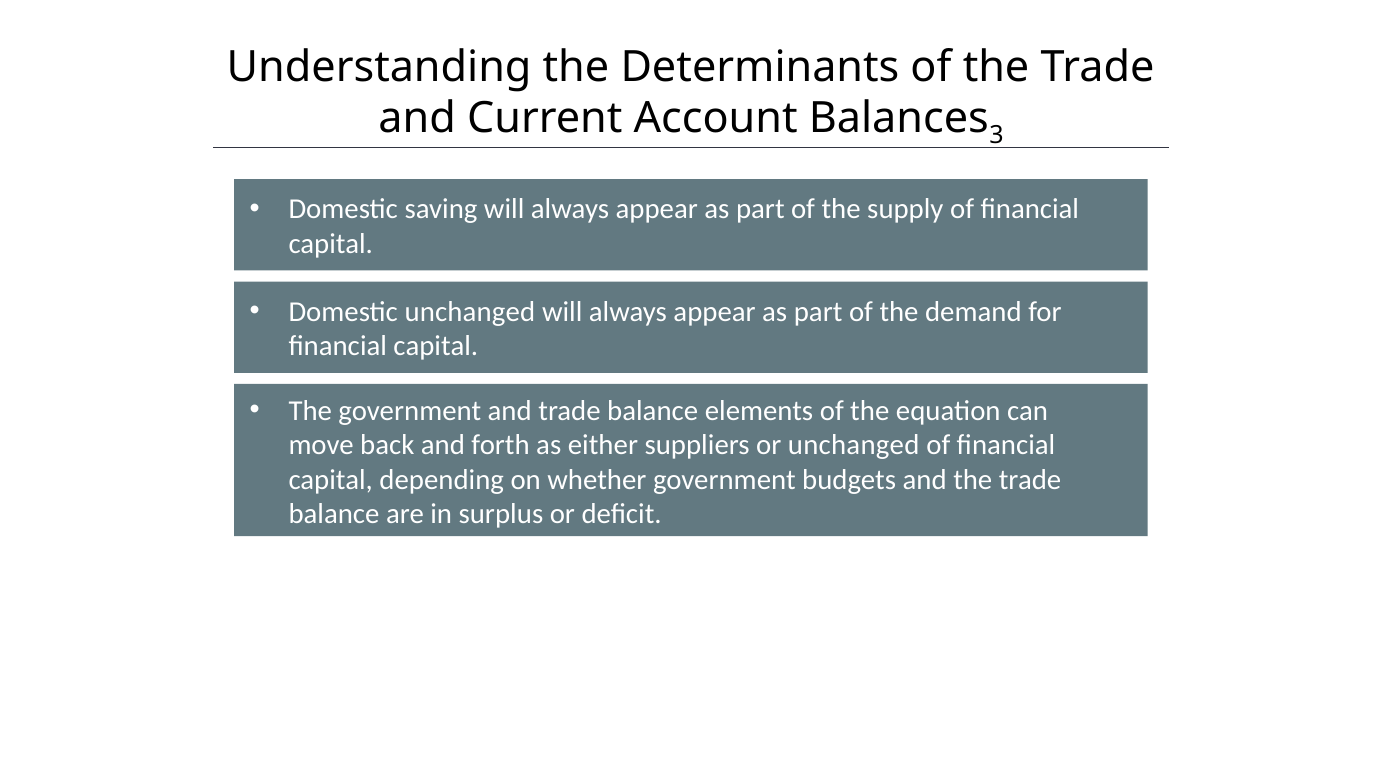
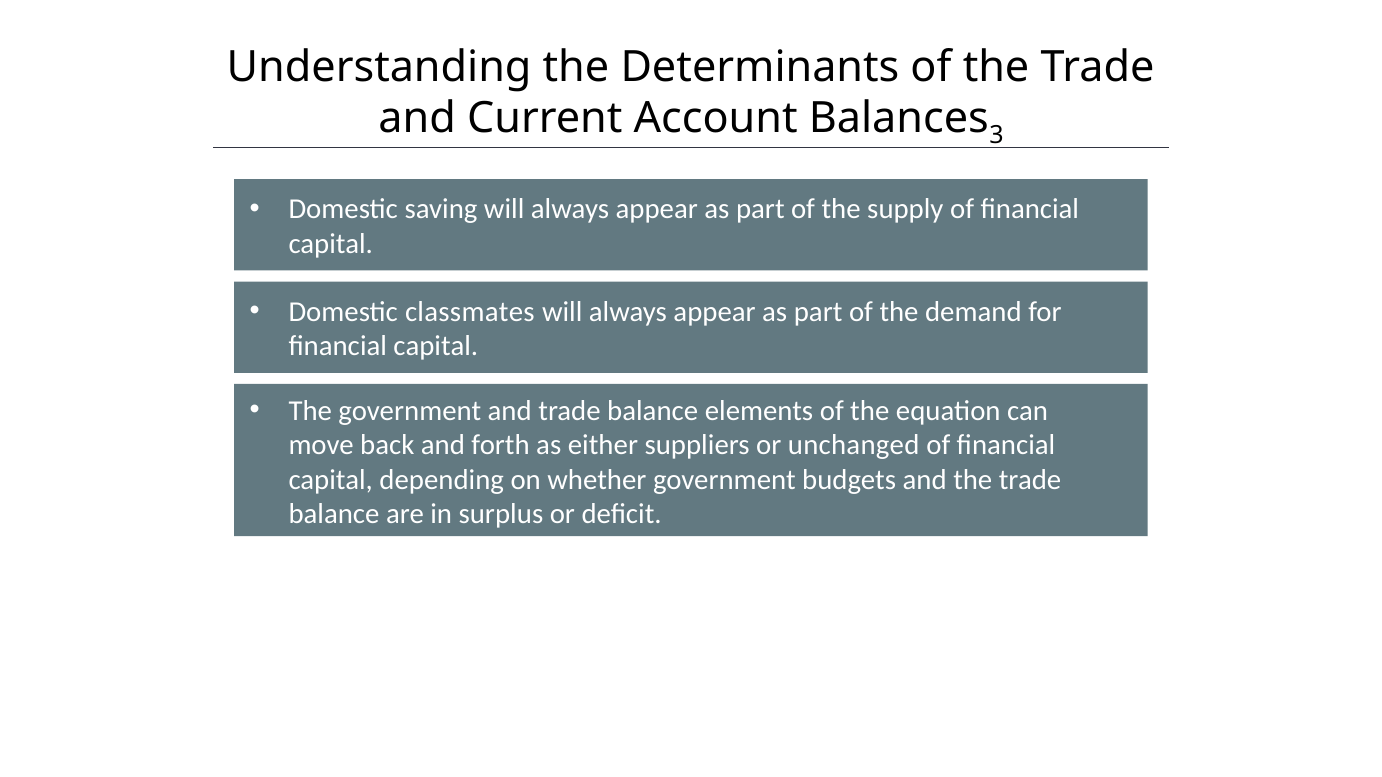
Domestic unchanged: unchanged -> classmates (470, 312)
